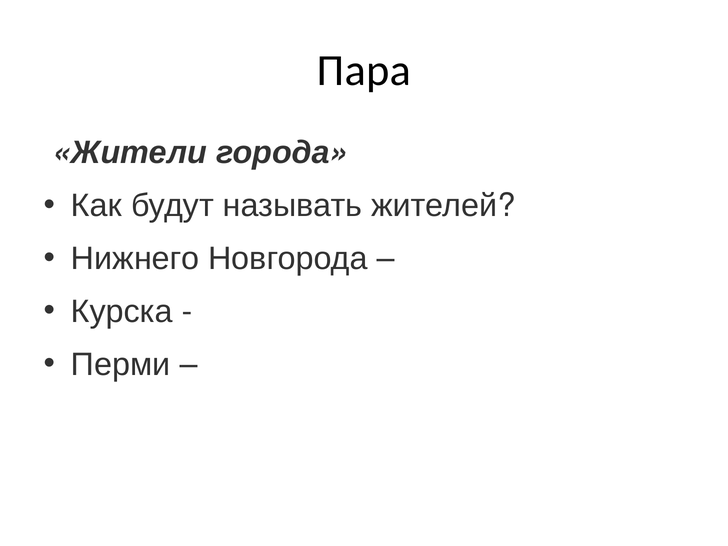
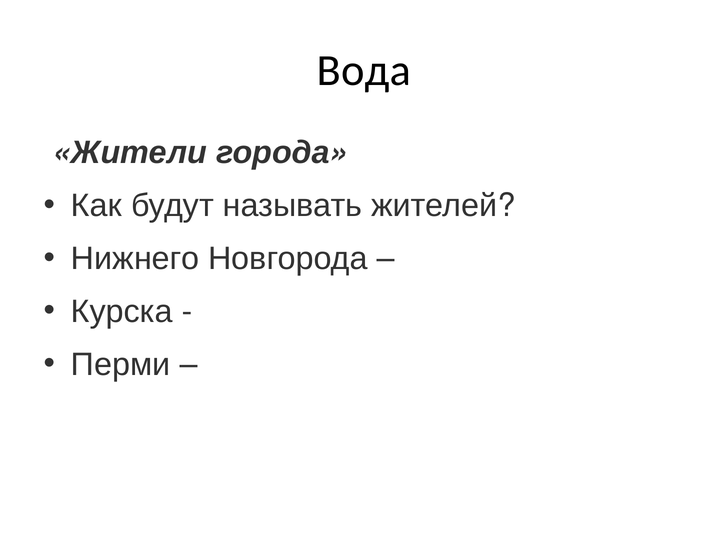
Пара: Пара -> Вода (364, 70)
